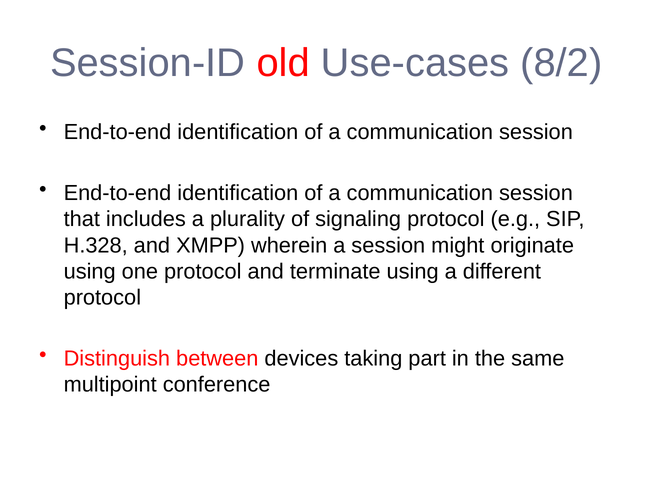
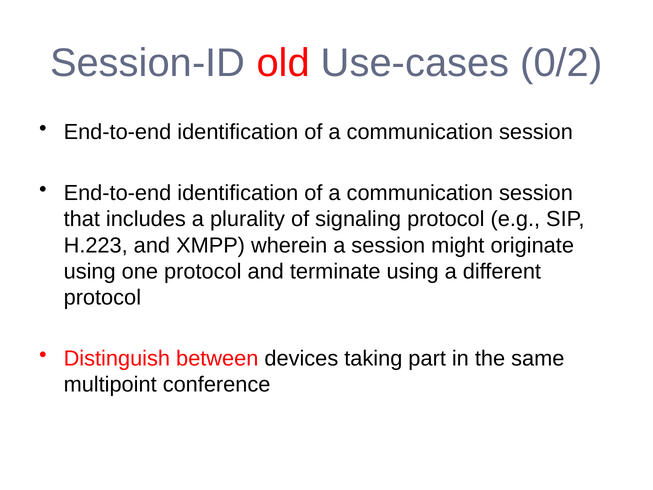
8/2: 8/2 -> 0/2 (561, 63)
H.328: H.328 -> H.223 (96, 245)
